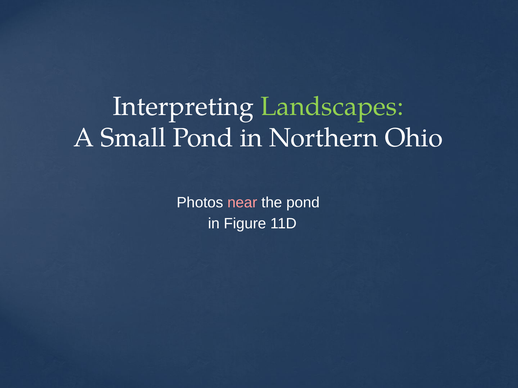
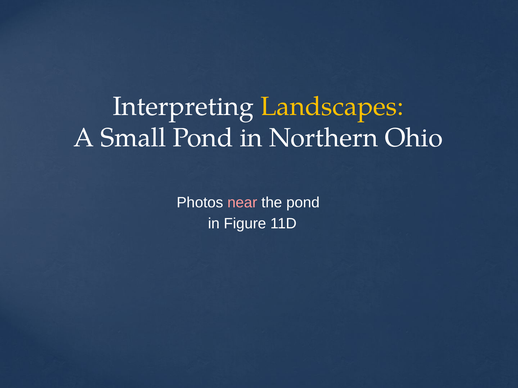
Landscapes colour: light green -> yellow (332, 106)
